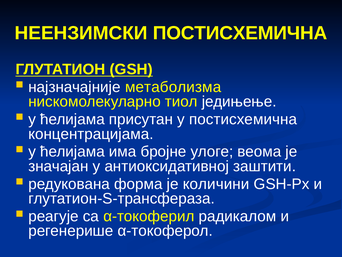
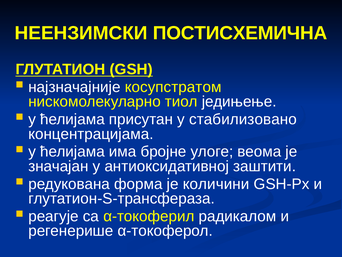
метаболизма: метаболизма -> косупстратом (173, 87)
у постисхемична: постисхемична -> стабилизовано (243, 119)
